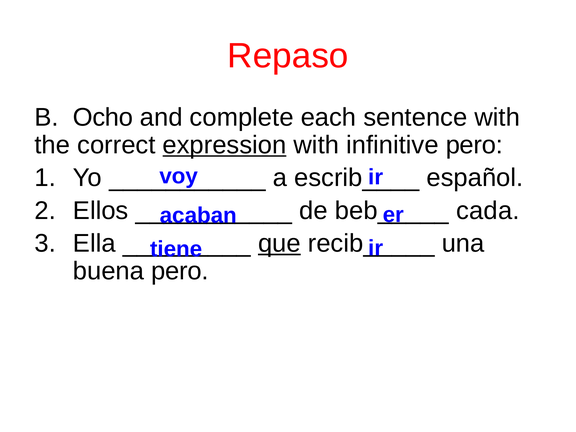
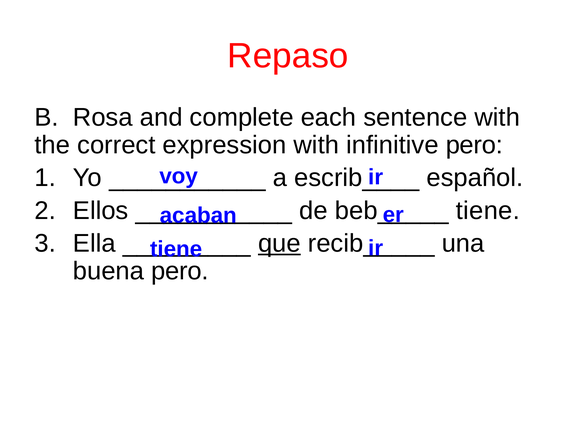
Ocho: Ocho -> Rosa (103, 117)
expression underline: present -> none (224, 145)
cada: cada -> tiene (488, 211)
